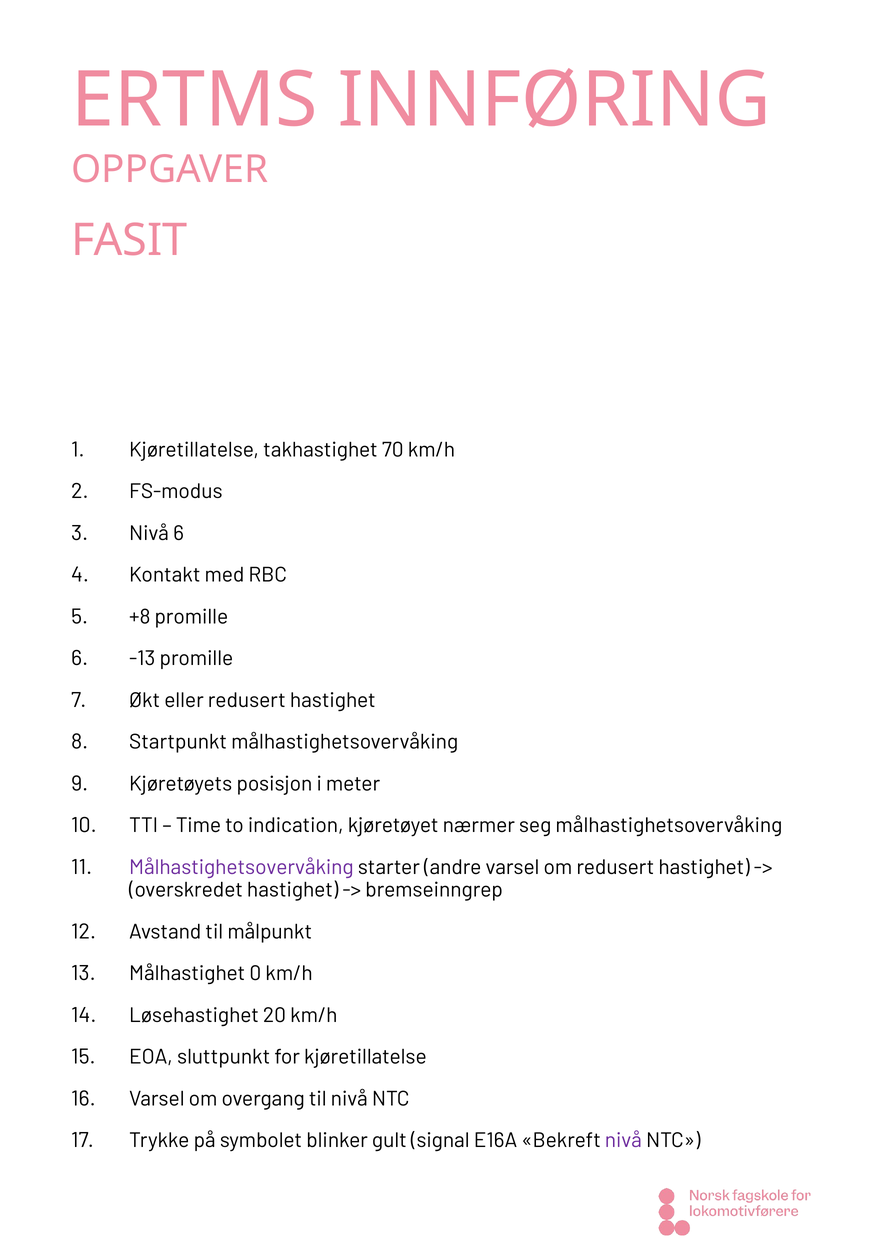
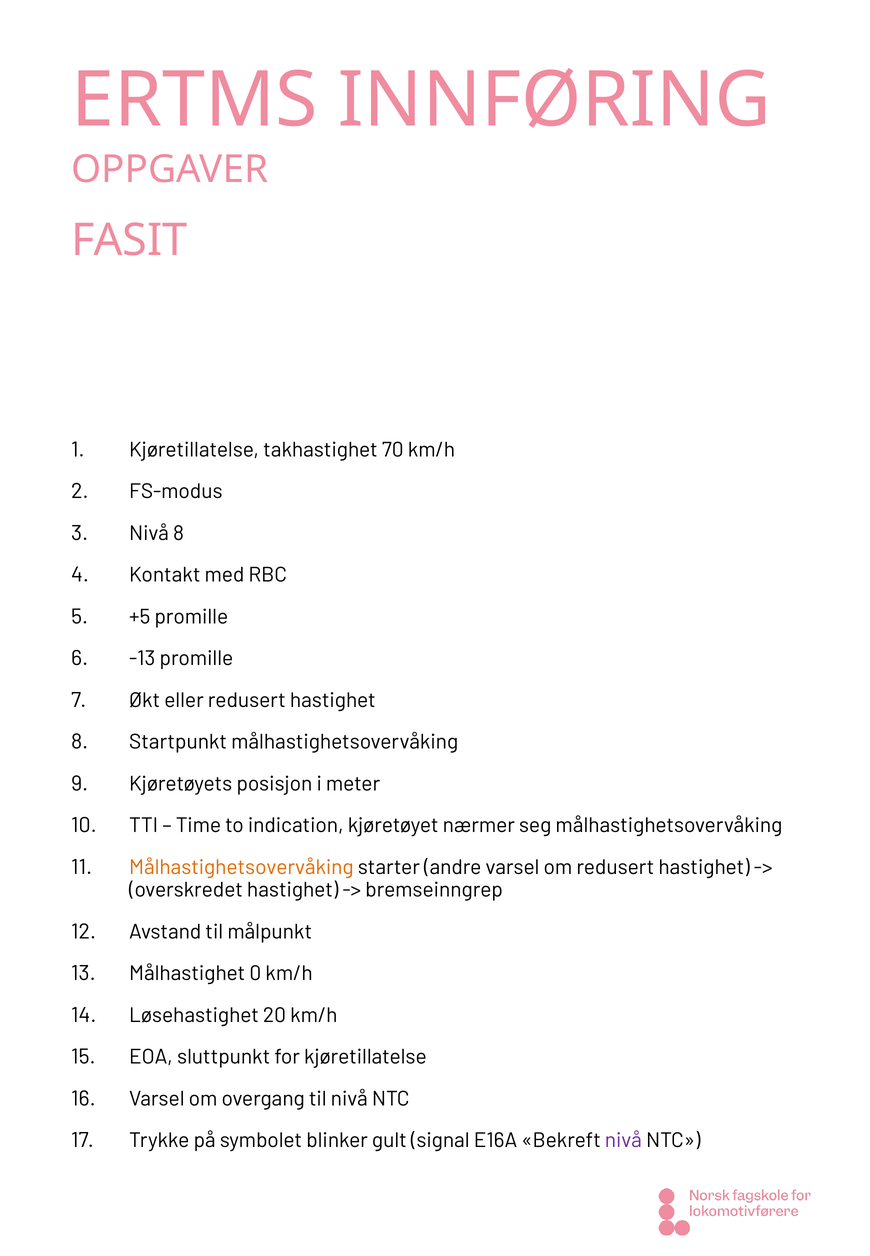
Nivå 6: 6 -> 8 (179, 533)
+8: +8 -> +5 (140, 617)
Målhastighetsovervåking colour: purple -> orange (241, 868)
